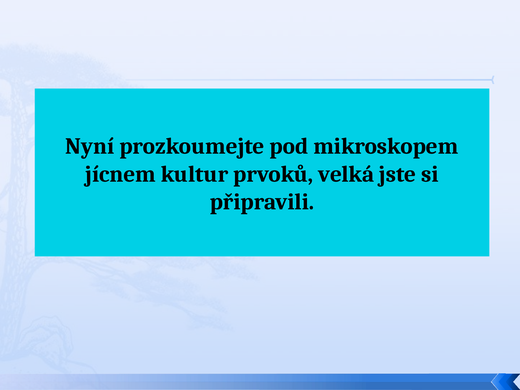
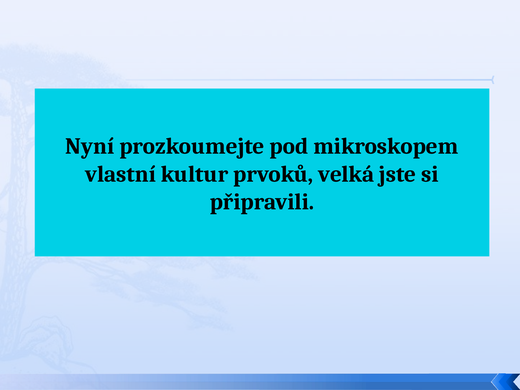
jícnem: jícnem -> vlastní (121, 174)
